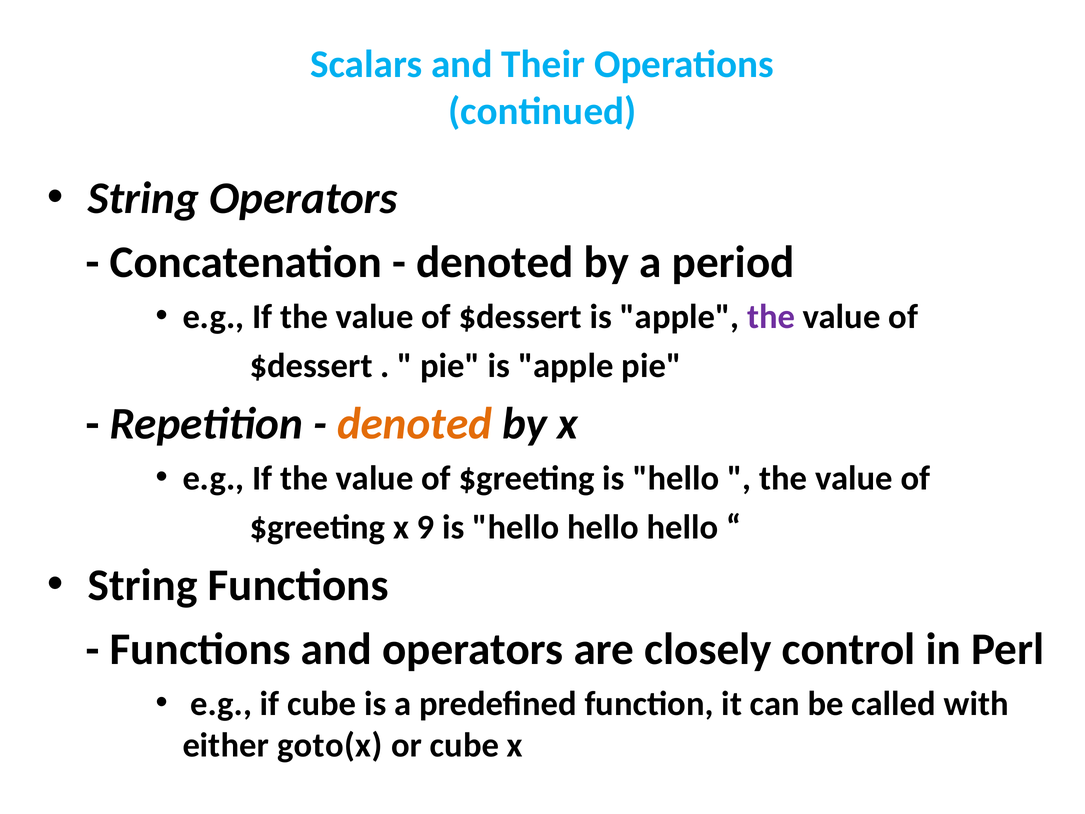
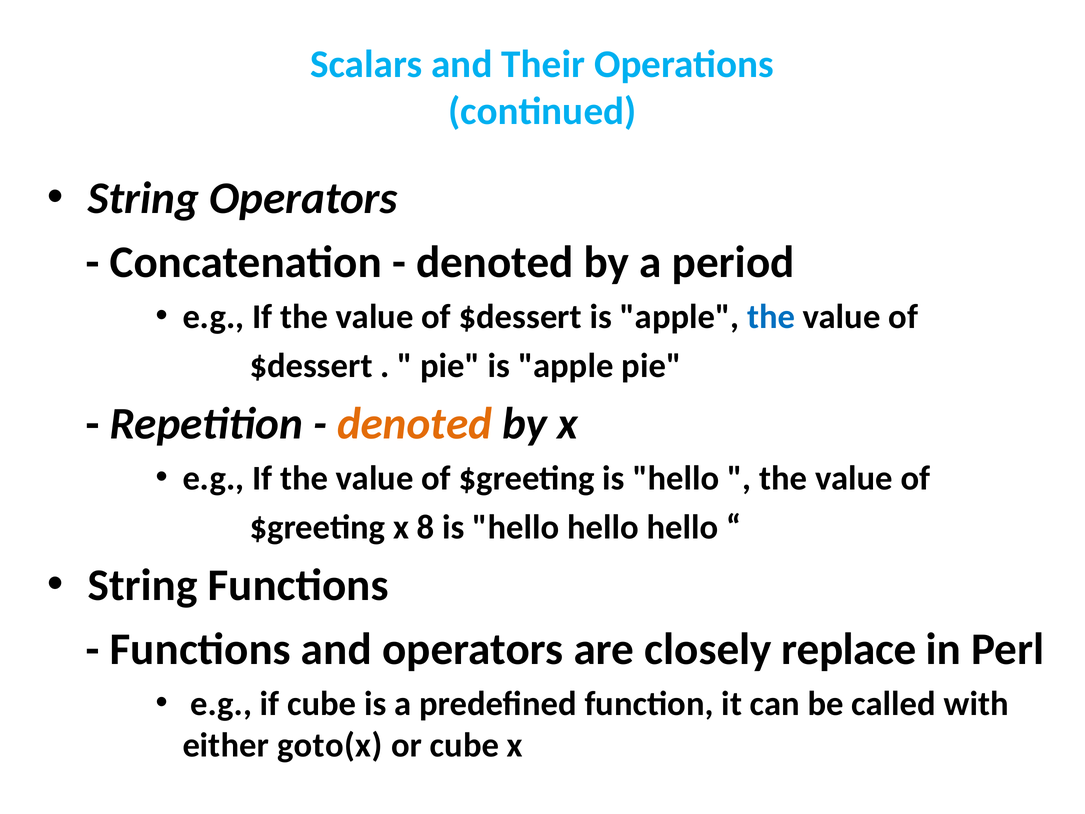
the colour: purple -> blue (771, 317)
9: 9 -> 8 (426, 527)
control: control -> replace (849, 649)
